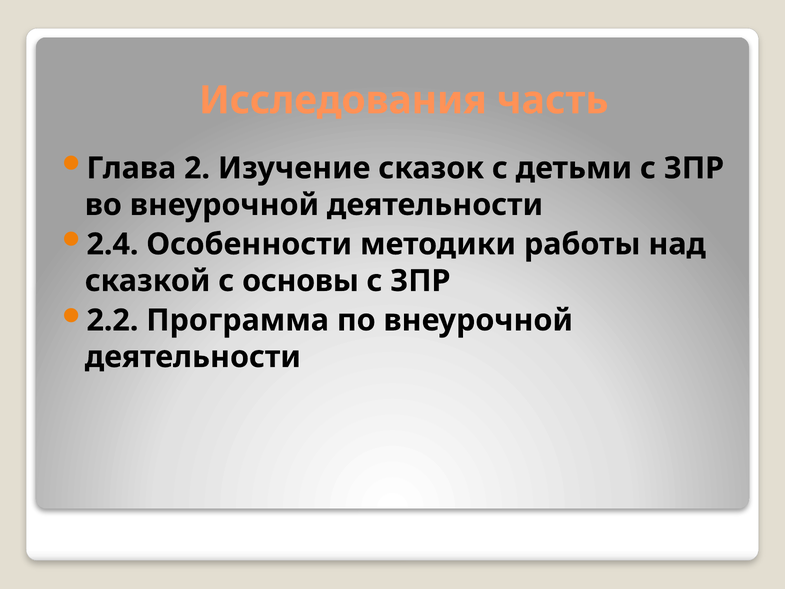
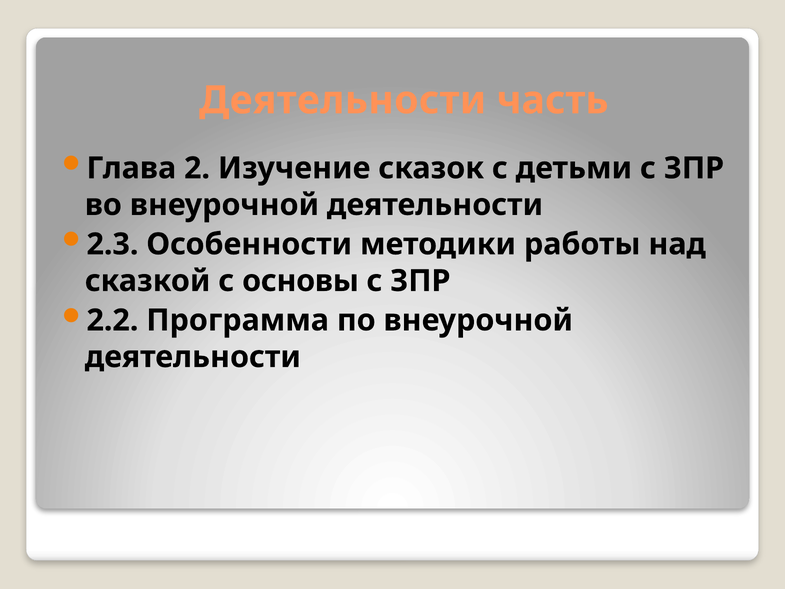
Исследования: Исследования -> Деятельности (343, 100)
2.4: 2.4 -> 2.3 (112, 244)
